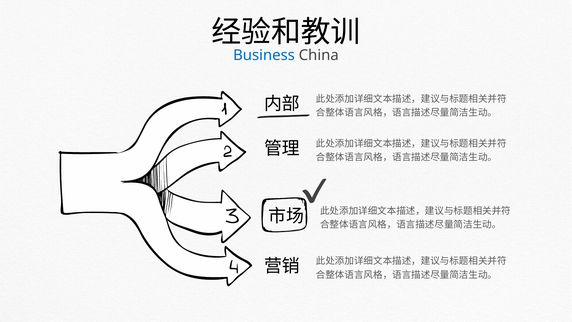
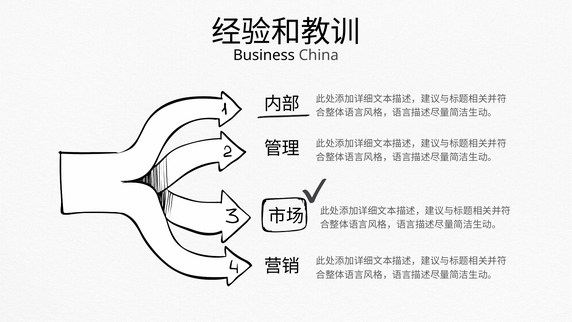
Business colour: blue -> black (264, 55)
